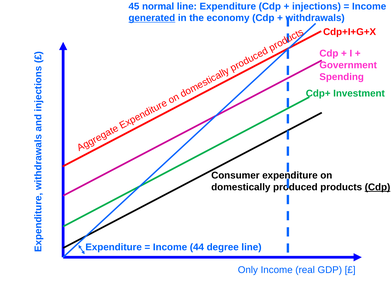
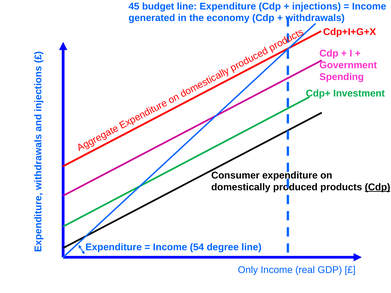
normal: normal -> budget (158, 6)
generated underline: present -> none (152, 18)
44: 44 -> 54 (197, 247)
